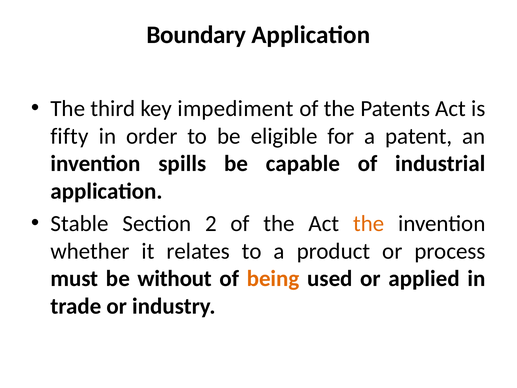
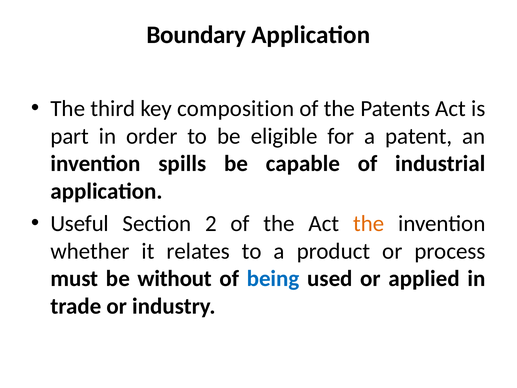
impediment: impediment -> composition (236, 108)
fifty: fifty -> part (70, 136)
Stable: Stable -> Useful (80, 223)
being colour: orange -> blue (273, 279)
